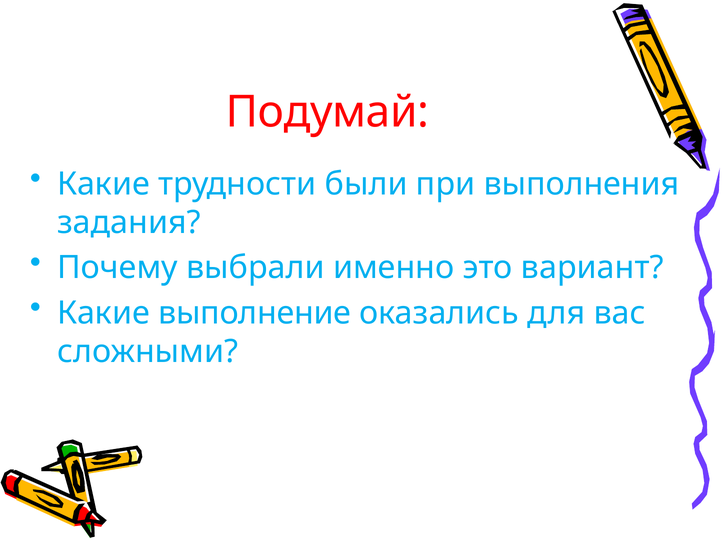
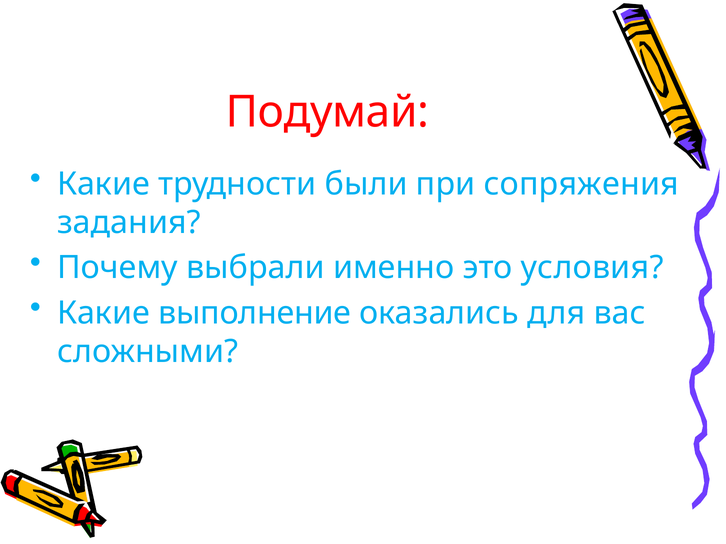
выполнения: выполнения -> сопряжения (581, 184)
вариант: вариант -> условия (592, 268)
